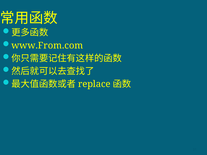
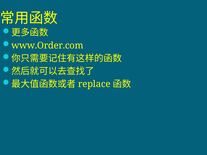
www.From.com: www.From.com -> www.Order.com (47, 46)
